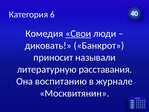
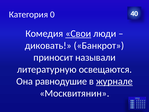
6: 6 -> 0 (52, 14)
расставания: расставания -> освещаются (105, 69)
воспитанию: воспитанию -> равнодушие (61, 81)
журнале underline: none -> present (114, 81)
